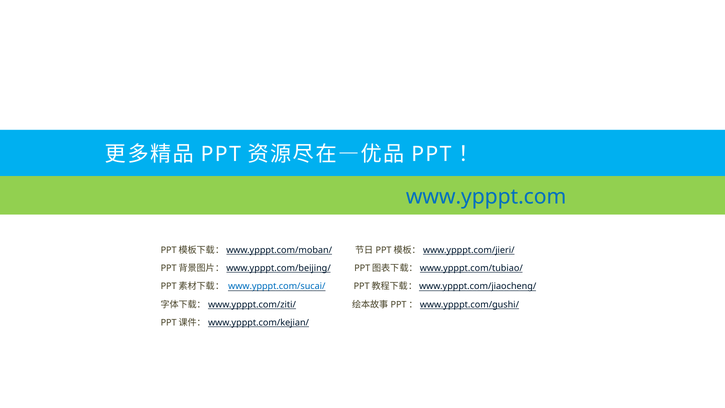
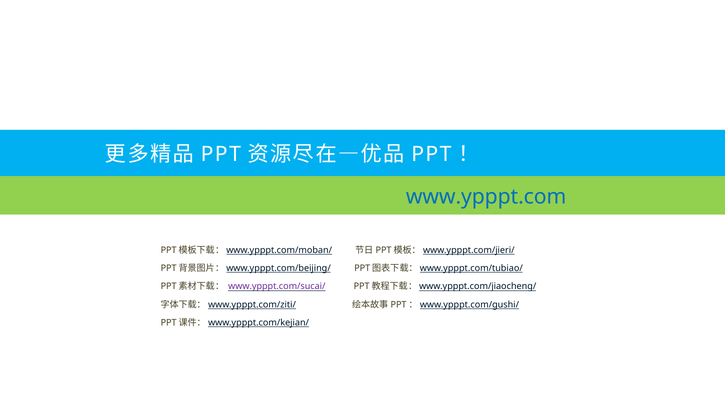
www.ypppt.com/sucai/ colour: blue -> purple (277, 286)
